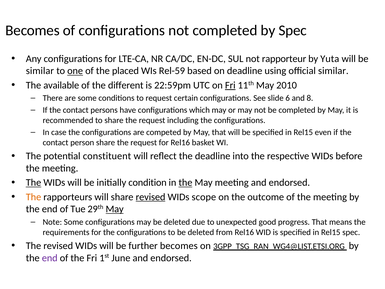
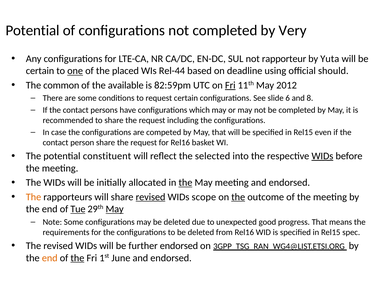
Becomes: Becomes -> Potential (33, 31)
by Spec: Spec -> Very (293, 31)
similar: similar -> certain (40, 71)
Rel-59: Rel-59 -> Rel-44 (172, 71)
official similar: similar -> should (333, 71)
available: available -> common (61, 85)
different: different -> available (126, 85)
22:59pm: 22:59pm -> 82:59pm (173, 85)
2010: 2010 -> 2012 (287, 85)
the deadline: deadline -> selected (213, 156)
WIDs underline: none -> present (322, 156)
The underline: present -> none (34, 182)
condition: condition -> allocated (147, 182)
the underline: none -> present (238, 197)
Tue underline: none -> present (78, 209)
further becomes: becomes -> endorsed (179, 246)
end colour: purple -> orange (50, 258)
the underline: none -> present (77, 258)
